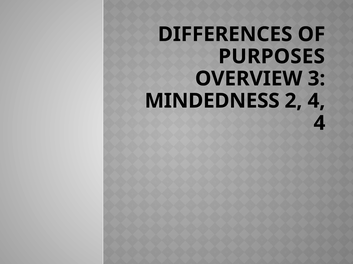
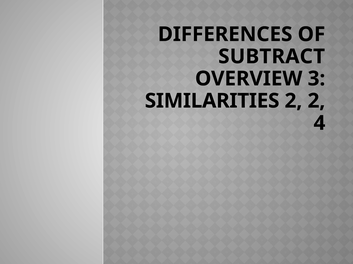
PURPOSES: PURPOSES -> SUBTRACT (272, 57)
MINDEDNESS: MINDEDNESS -> SIMILARITIES (212, 101)
2 4: 4 -> 2 (316, 101)
